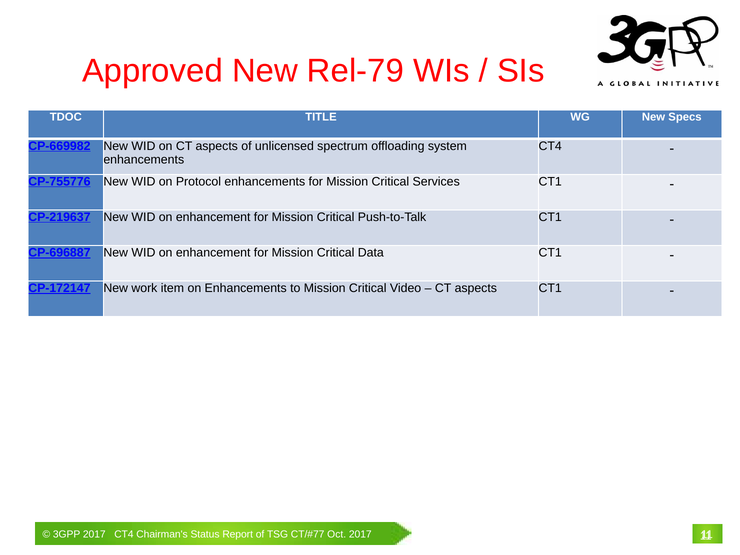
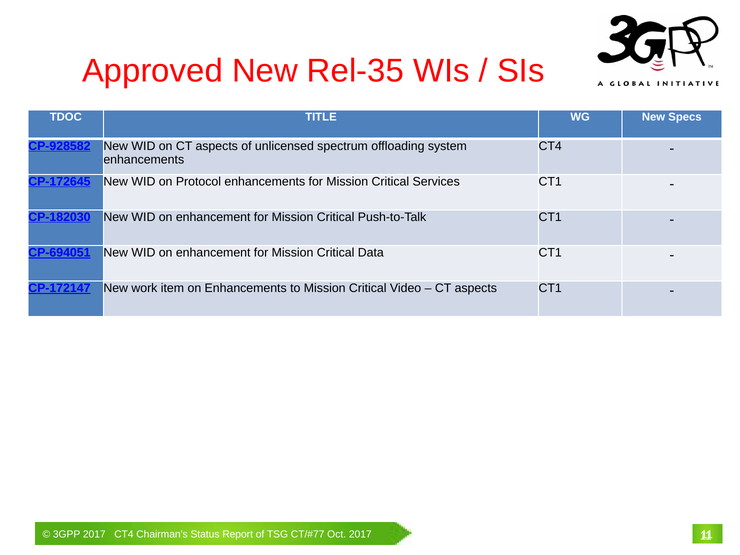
Rel-79: Rel-79 -> Rel-35 (355, 71)
CP-669982: CP-669982 -> CP-928582 (59, 146)
CP-755776: CP-755776 -> CP-172645 (59, 182)
CP-219637: CP-219637 -> CP-182030 (59, 217)
CP-696887: CP-696887 -> CP-694051 (59, 253)
